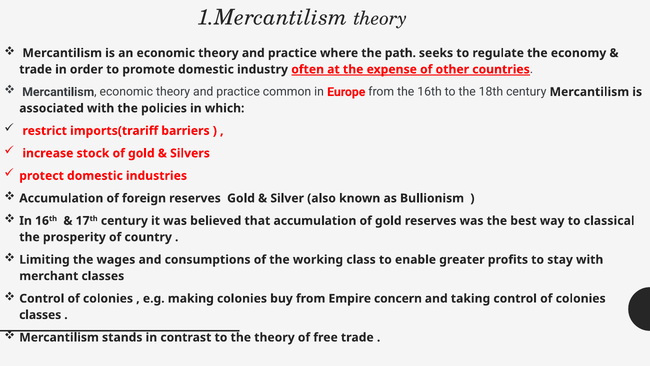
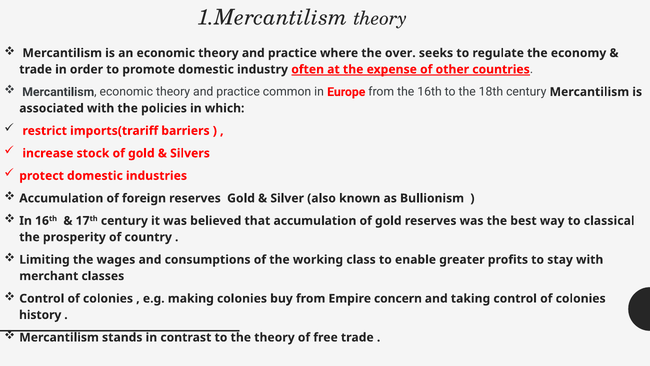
path: path -> over (400, 53)
classes: classes -> history (40, 315)
